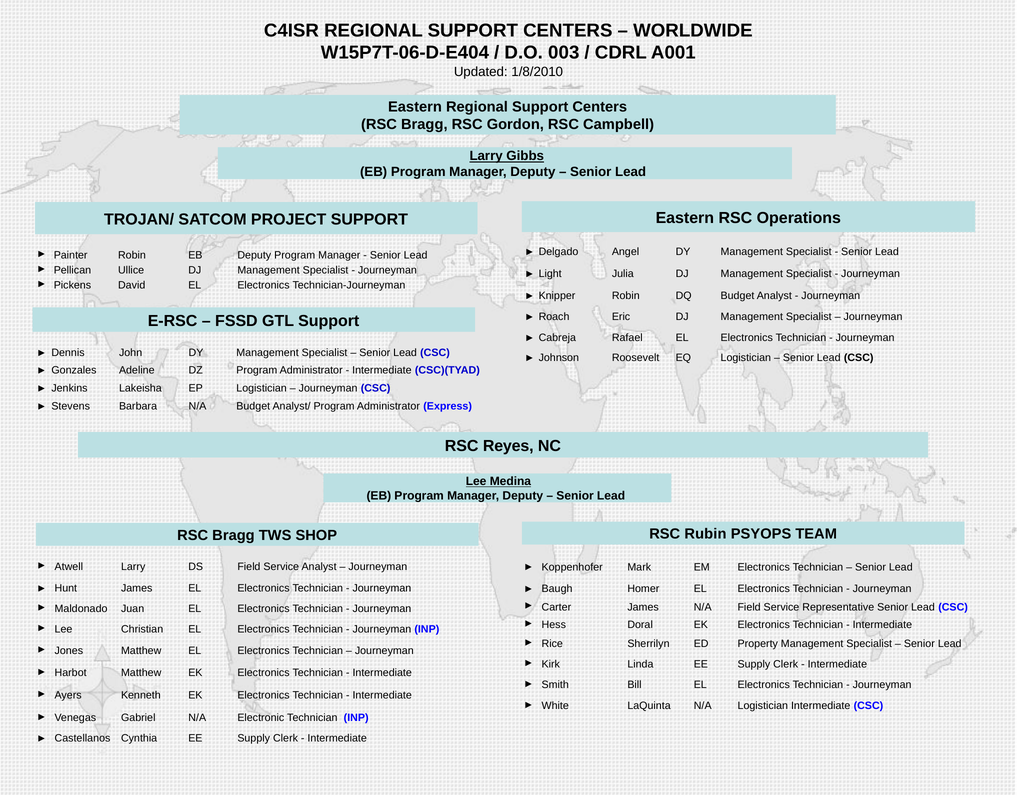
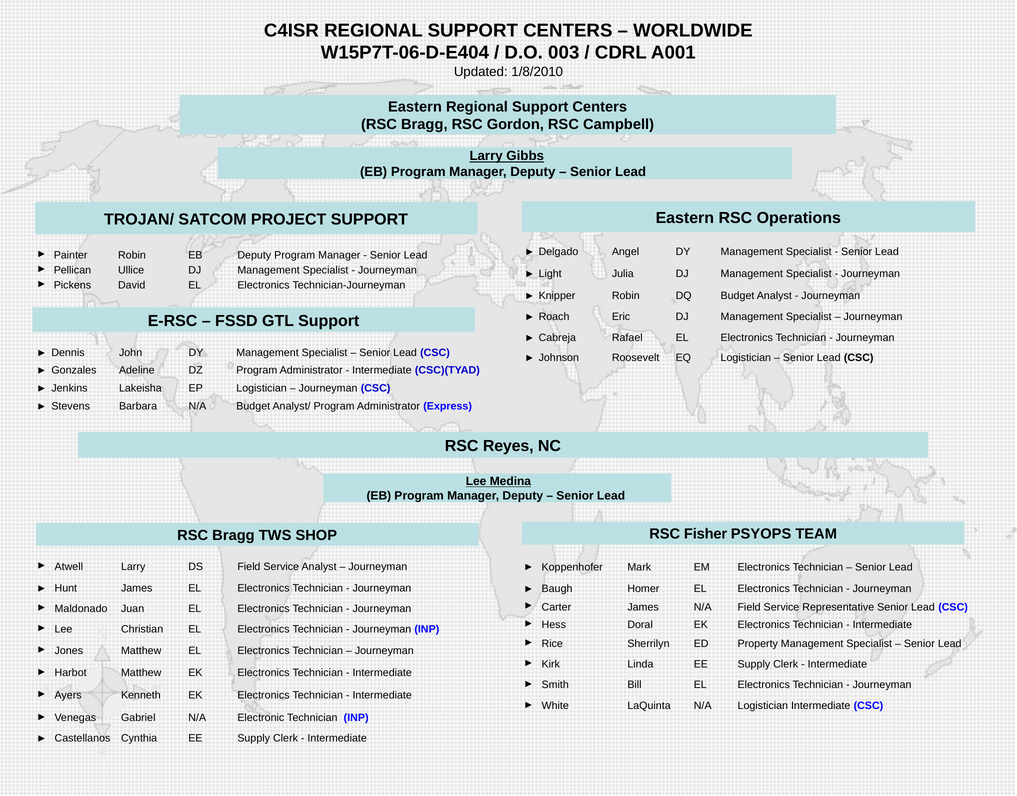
Rubin: Rubin -> Fisher (706, 534)
